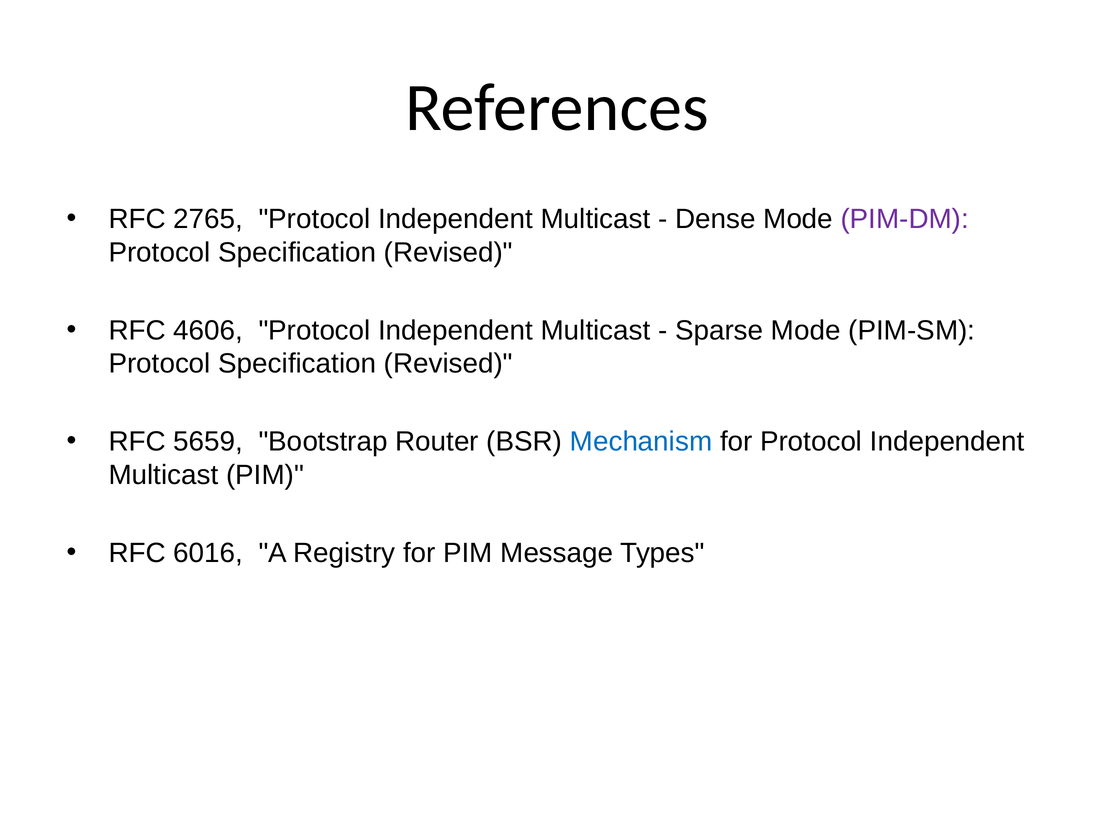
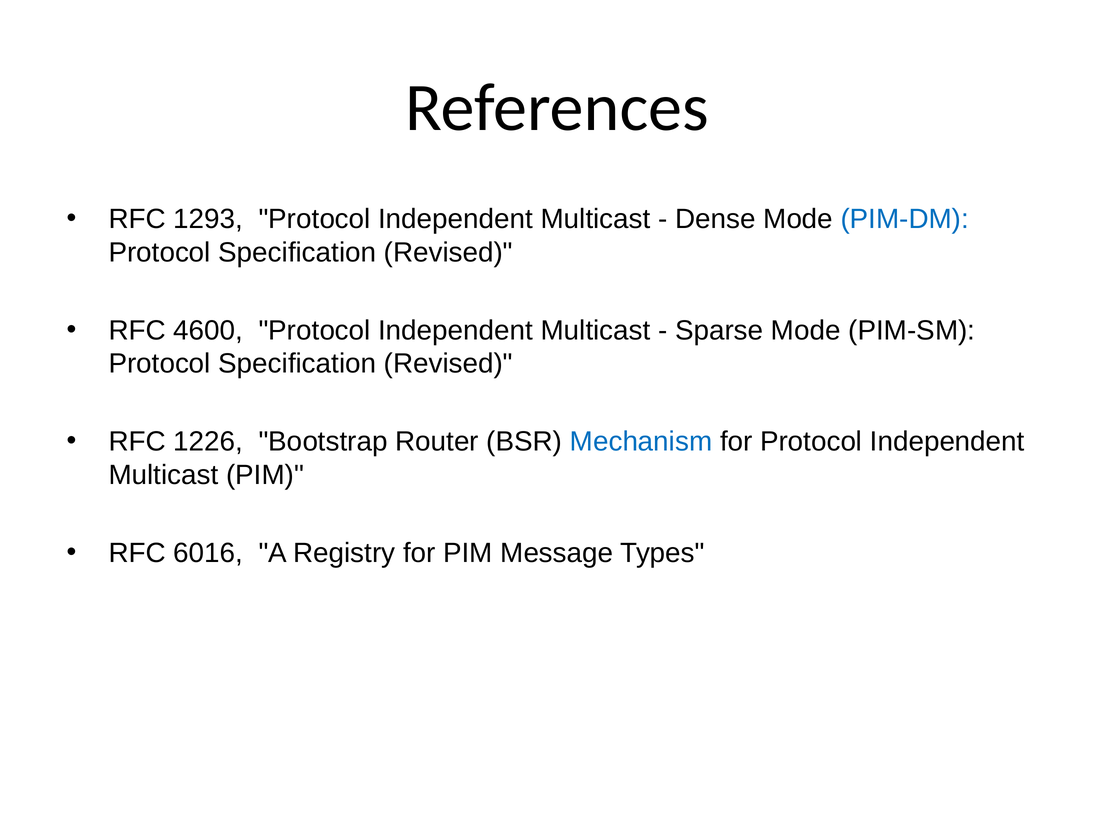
2765: 2765 -> 1293 (208, 219)
PIM-DM colour: purple -> blue (905, 219)
4606: 4606 -> 4600 (208, 331)
5659: 5659 -> 1226 (208, 442)
